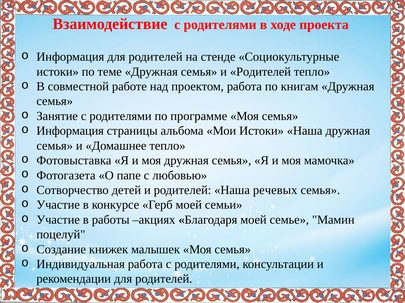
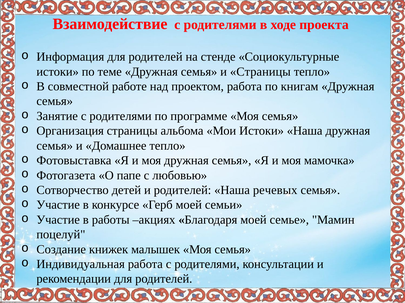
семья и Родителей: Родителей -> Страницы (260, 72)
Информация: Информация -> Организация (70, 131)
